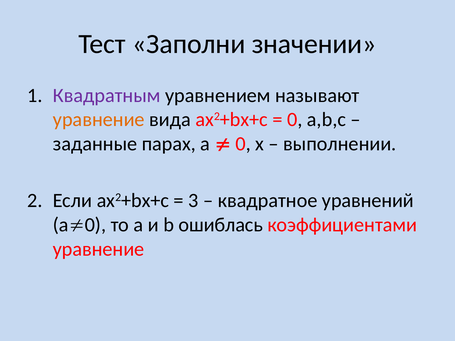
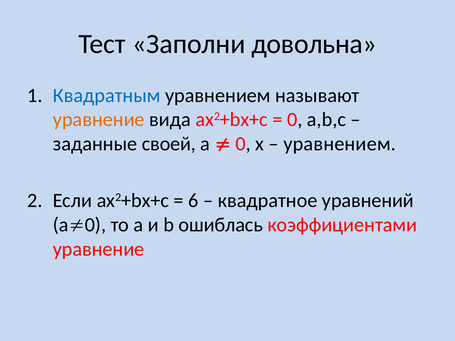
значении: значении -> довольна (314, 44)
Квадратным colour: purple -> blue (107, 95)
парах: парах -> своей (169, 144)
выполнении: выполнении -> уравнением (340, 144)
3: 3 -> 6 (193, 201)
